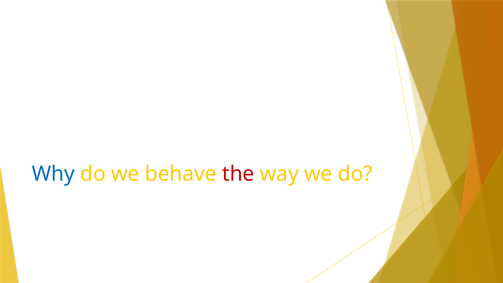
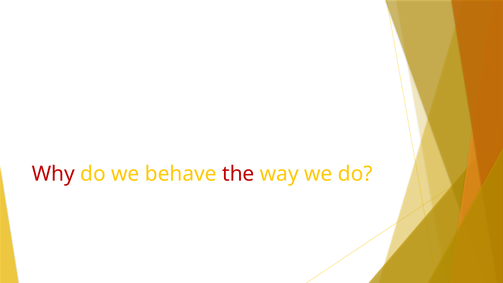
Why colour: blue -> red (53, 174)
